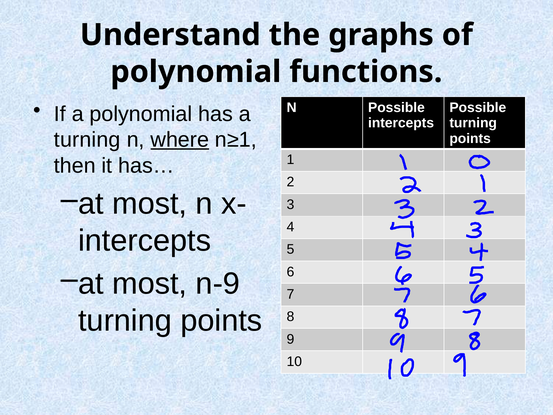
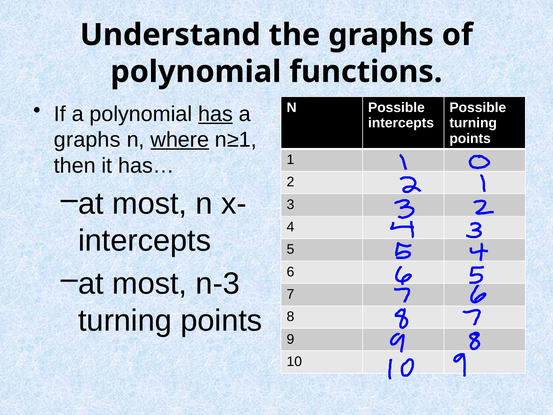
has underline: none -> present (215, 114)
turning: turning -> graphs (87, 140)
n-9: n-9 -> n-3 (218, 284)
